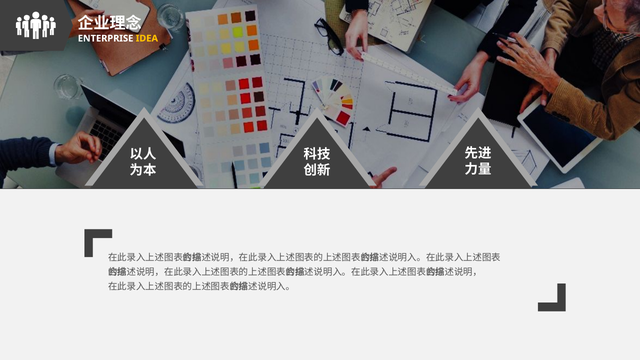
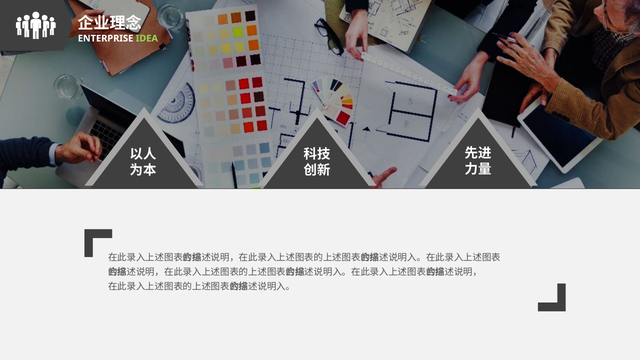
IDEA colour: yellow -> light green (147, 38)
